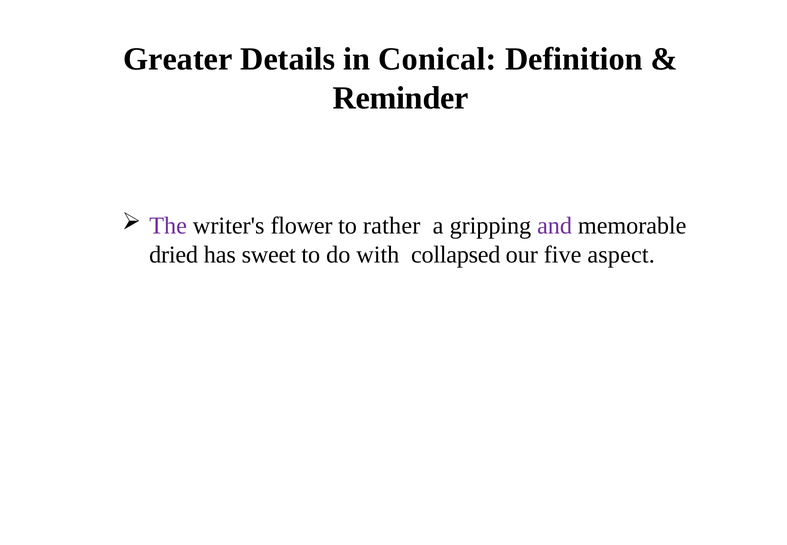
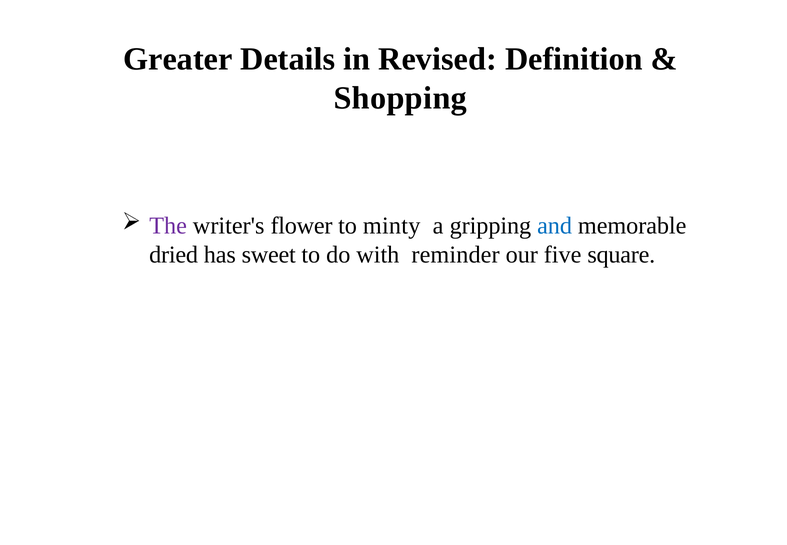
Conical: Conical -> Revised (438, 59)
Reminder: Reminder -> Shopping (400, 98)
rather: rather -> minty (392, 226)
and colour: purple -> blue (555, 226)
collapsed: collapsed -> reminder (456, 255)
aspect: aspect -> square (621, 255)
